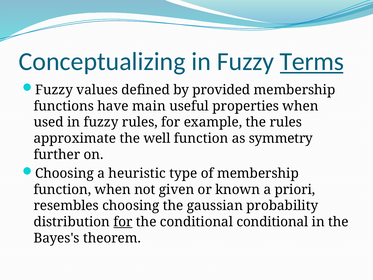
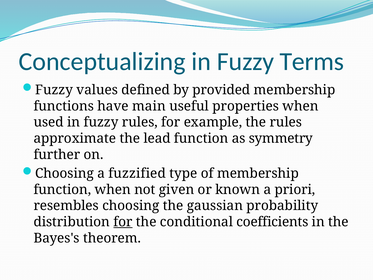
Terms underline: present -> none (312, 62)
well: well -> lead (157, 138)
heuristic: heuristic -> fuzzified (137, 173)
conditional conditional: conditional -> coefficients (272, 222)
